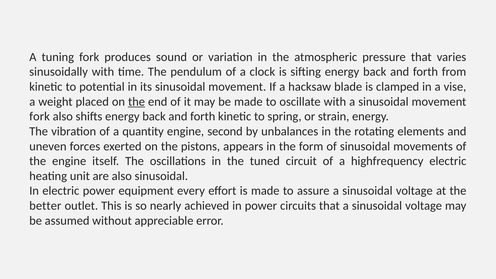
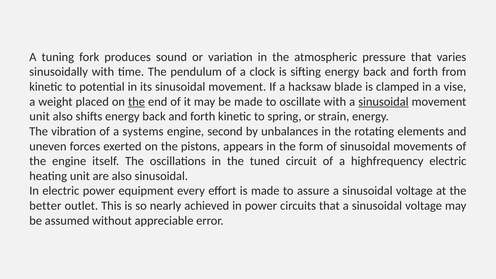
sinusoidal underline: none -> present (383, 102)
fork: fork -> unit (40, 116)
quantity: quantity -> systems (143, 131)
